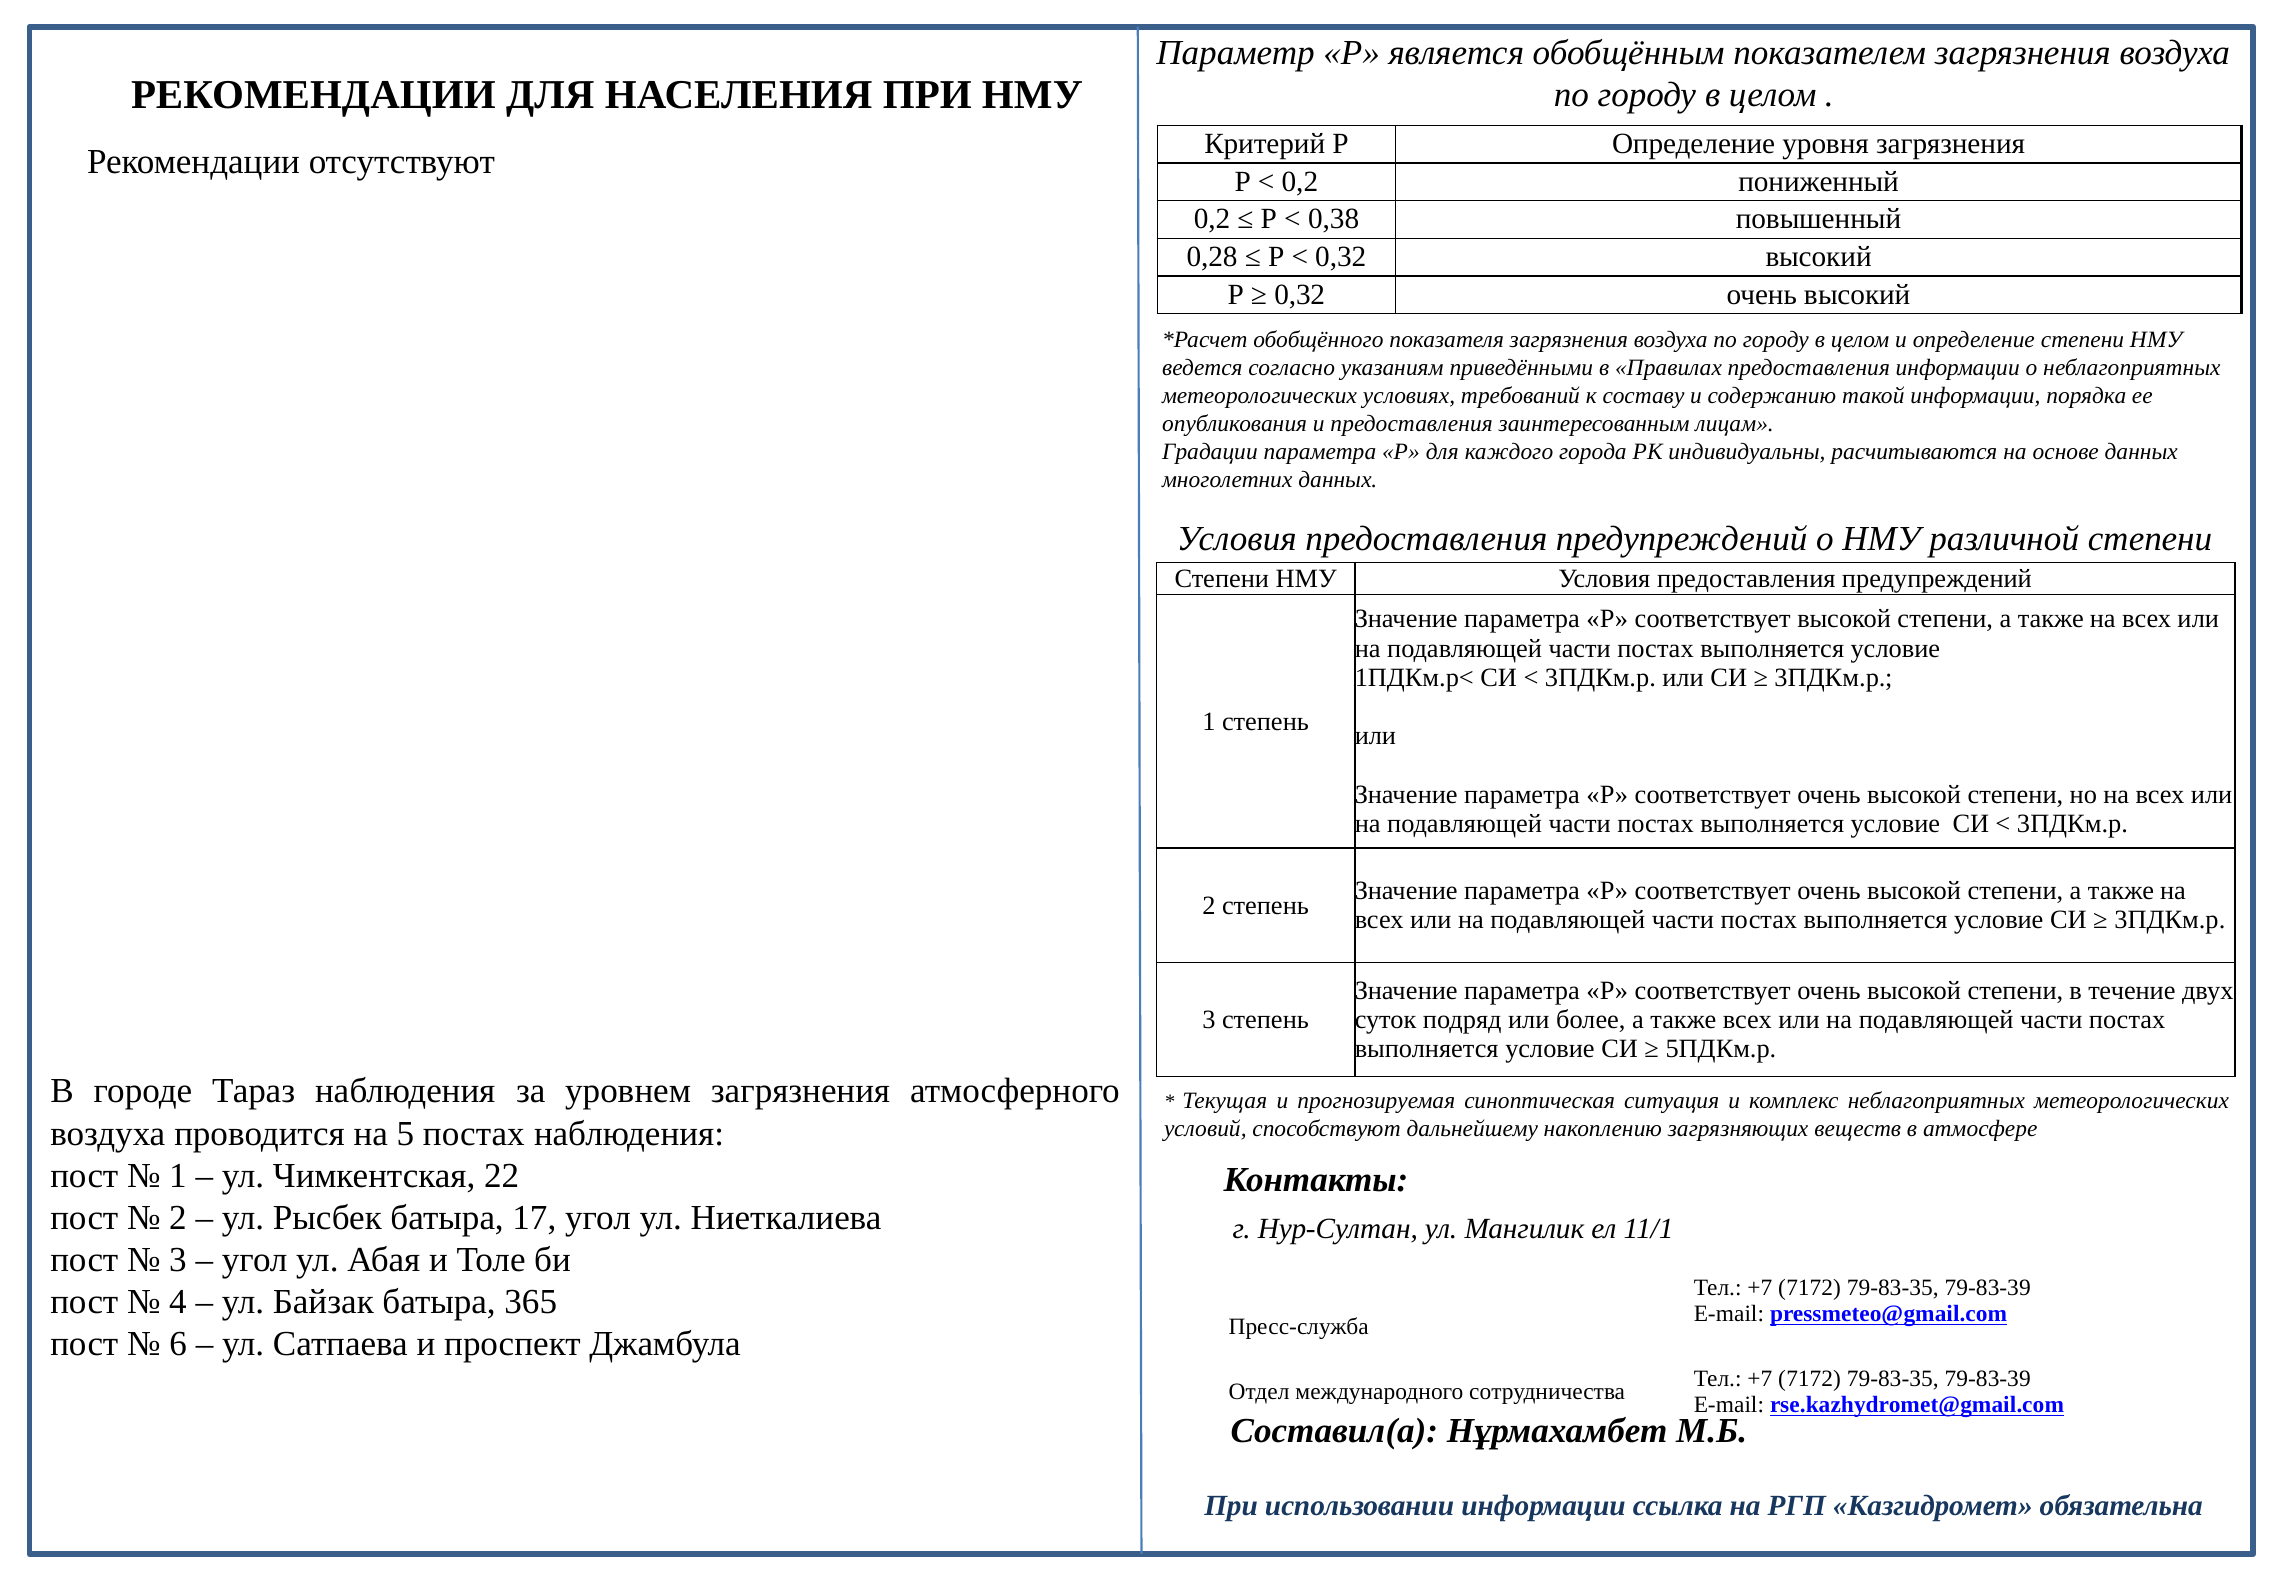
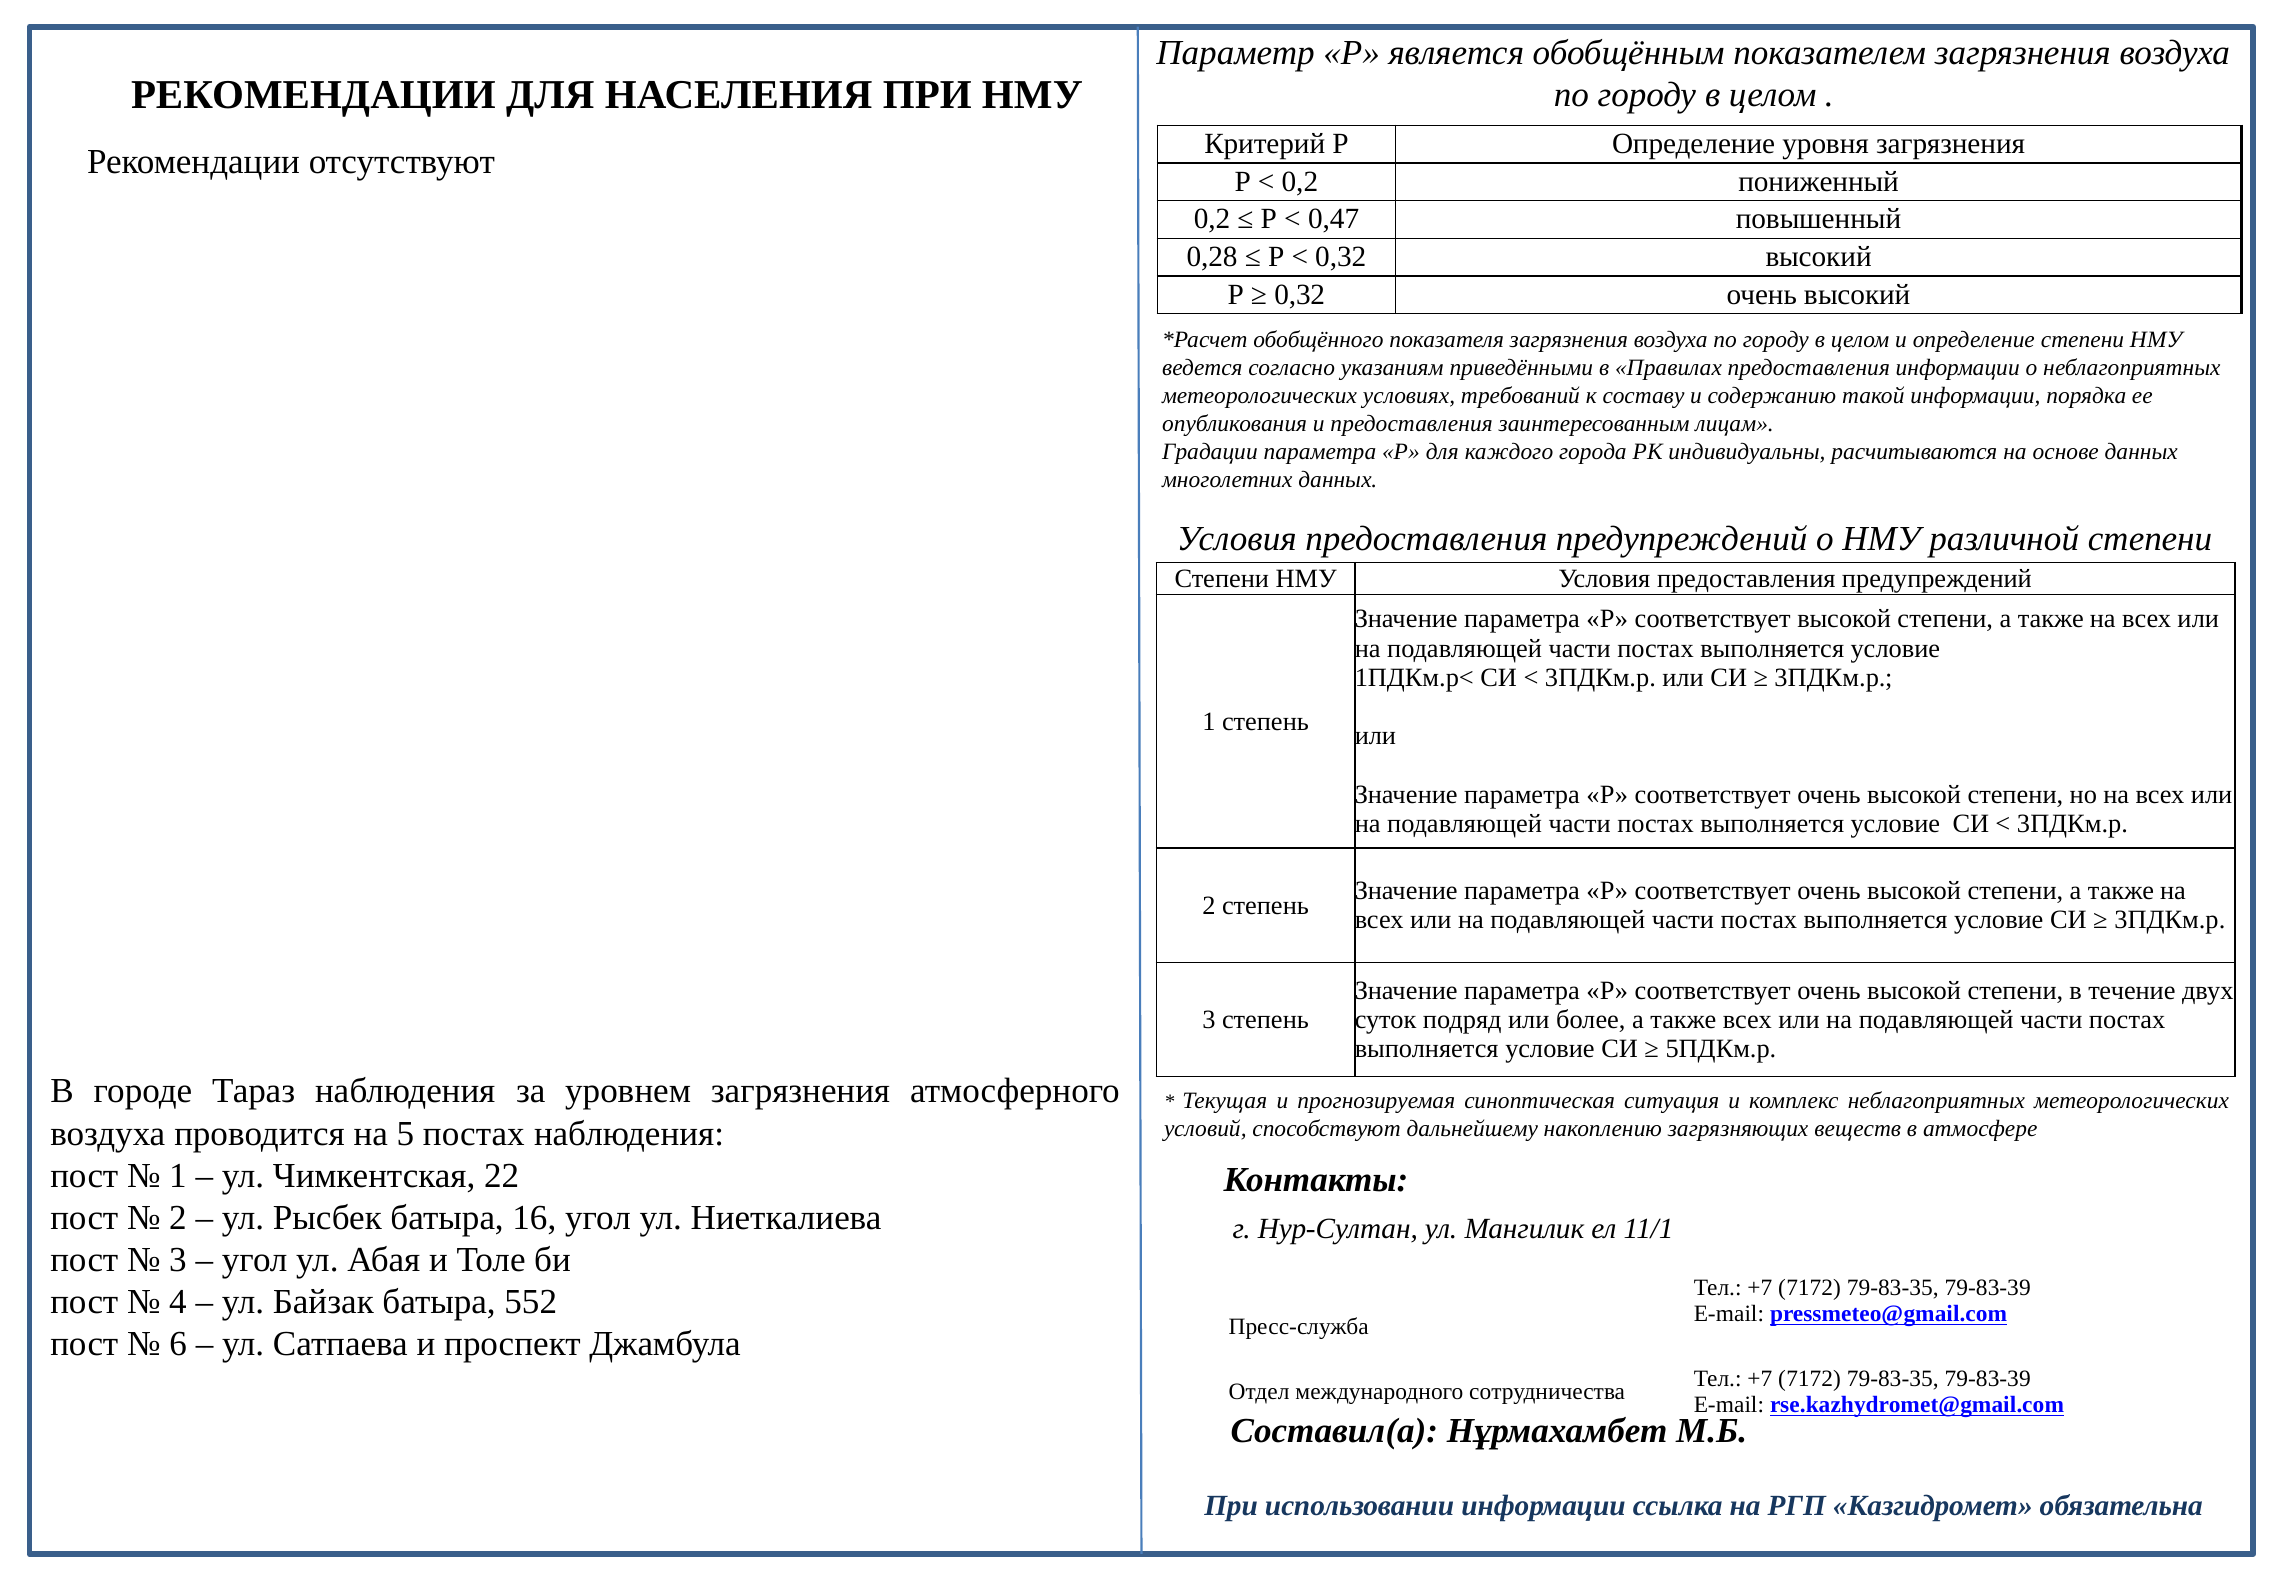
0,38: 0,38 -> 0,47 (1334, 219)
17: 17 -> 16 (534, 1217)
365: 365 -> 552 (531, 1302)
